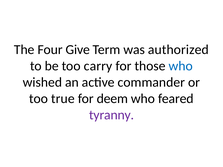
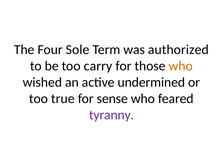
Give: Give -> Sole (78, 50)
who colour: blue -> orange (181, 66)
commander: commander -> undermined (151, 82)
deem: deem -> sense (112, 99)
